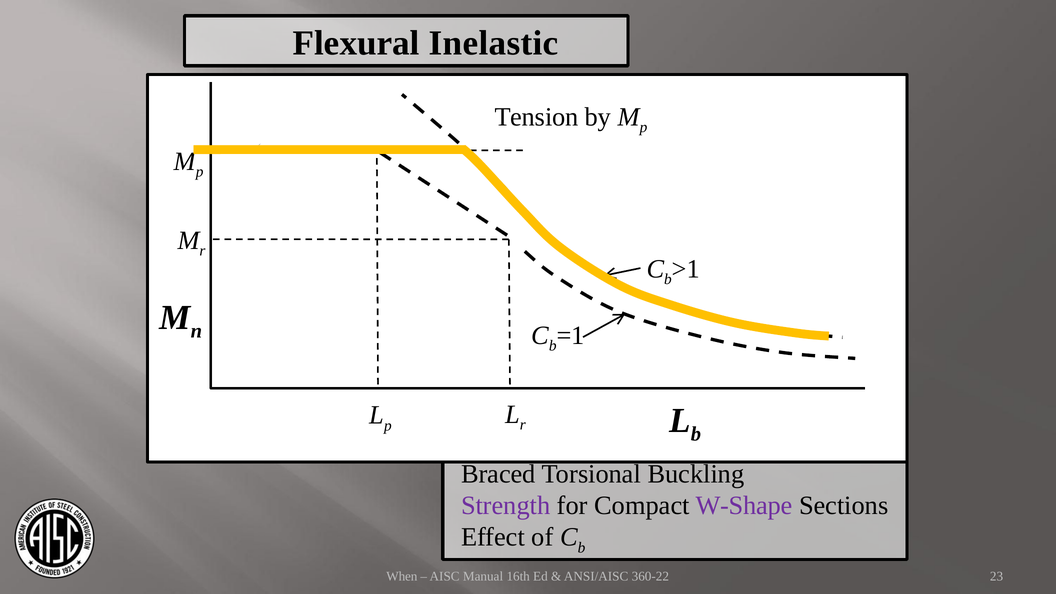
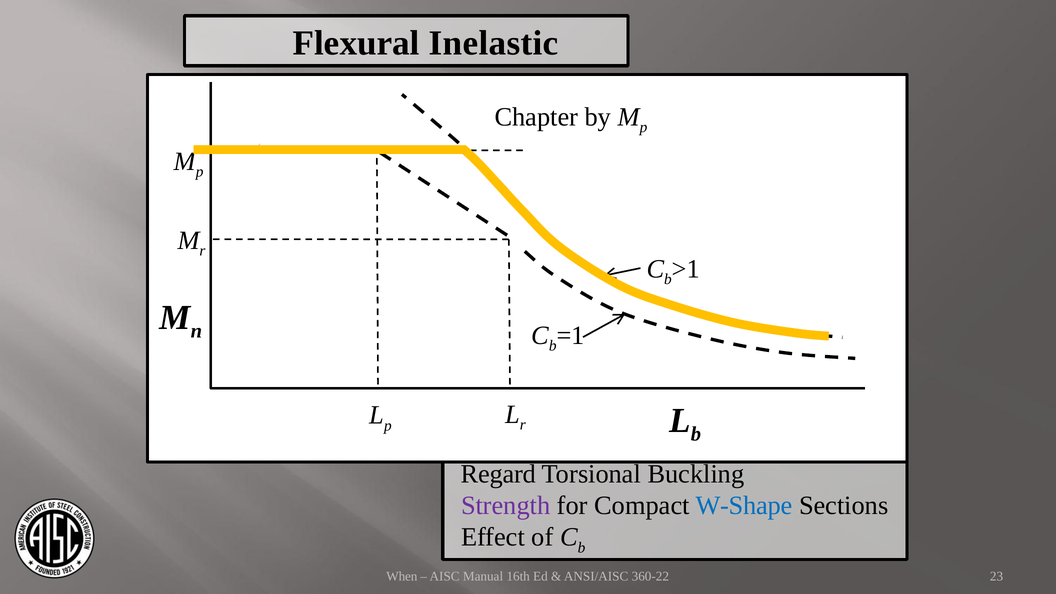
Tension: Tension -> Chapter (536, 117)
Braced: Braced -> Regard (498, 474)
W-Shape colour: purple -> blue (744, 506)
